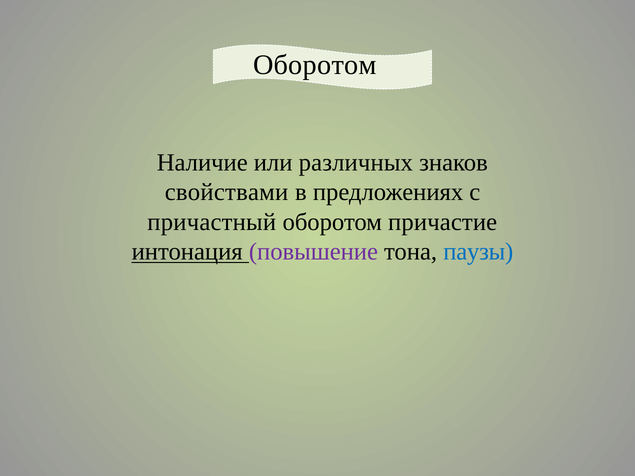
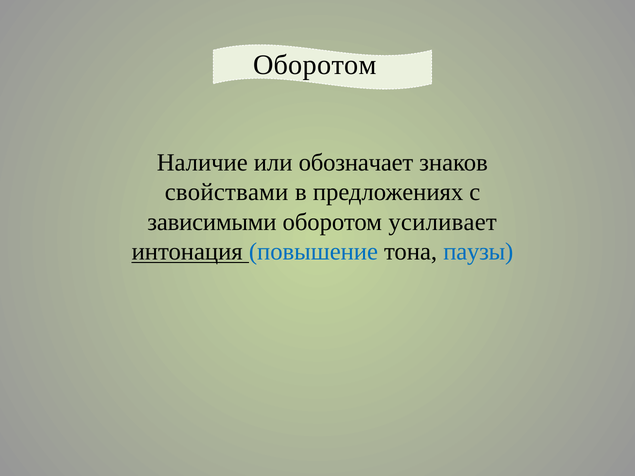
различных: различных -> обозначает (356, 163)
причастный: причастный -> зависимыми (212, 222)
причастие: причастие -> усиливает (443, 222)
повышение colour: purple -> blue (313, 252)
